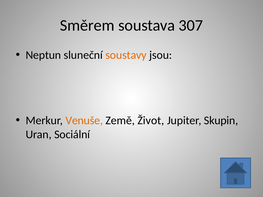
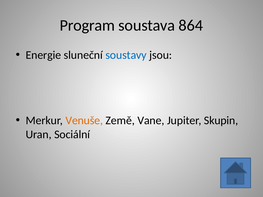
Směrem: Směrem -> Program (87, 25)
307: 307 -> 864 (191, 25)
Neptun: Neptun -> Energie (43, 55)
soustavy colour: orange -> blue (126, 55)
Život: Život -> Vane (151, 121)
